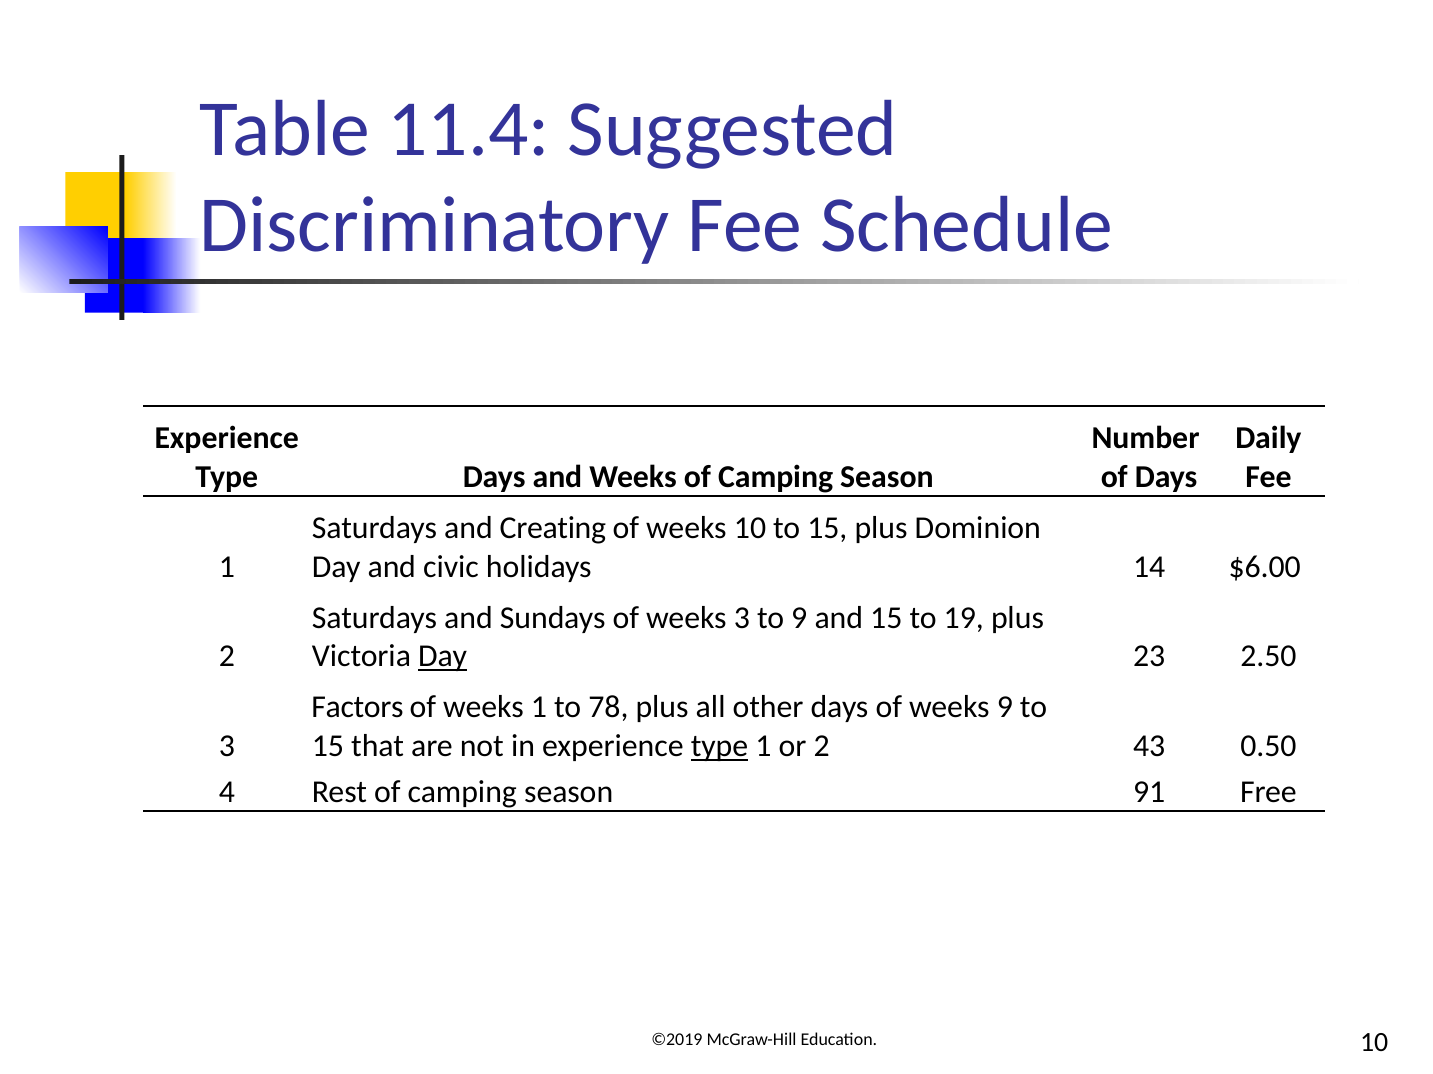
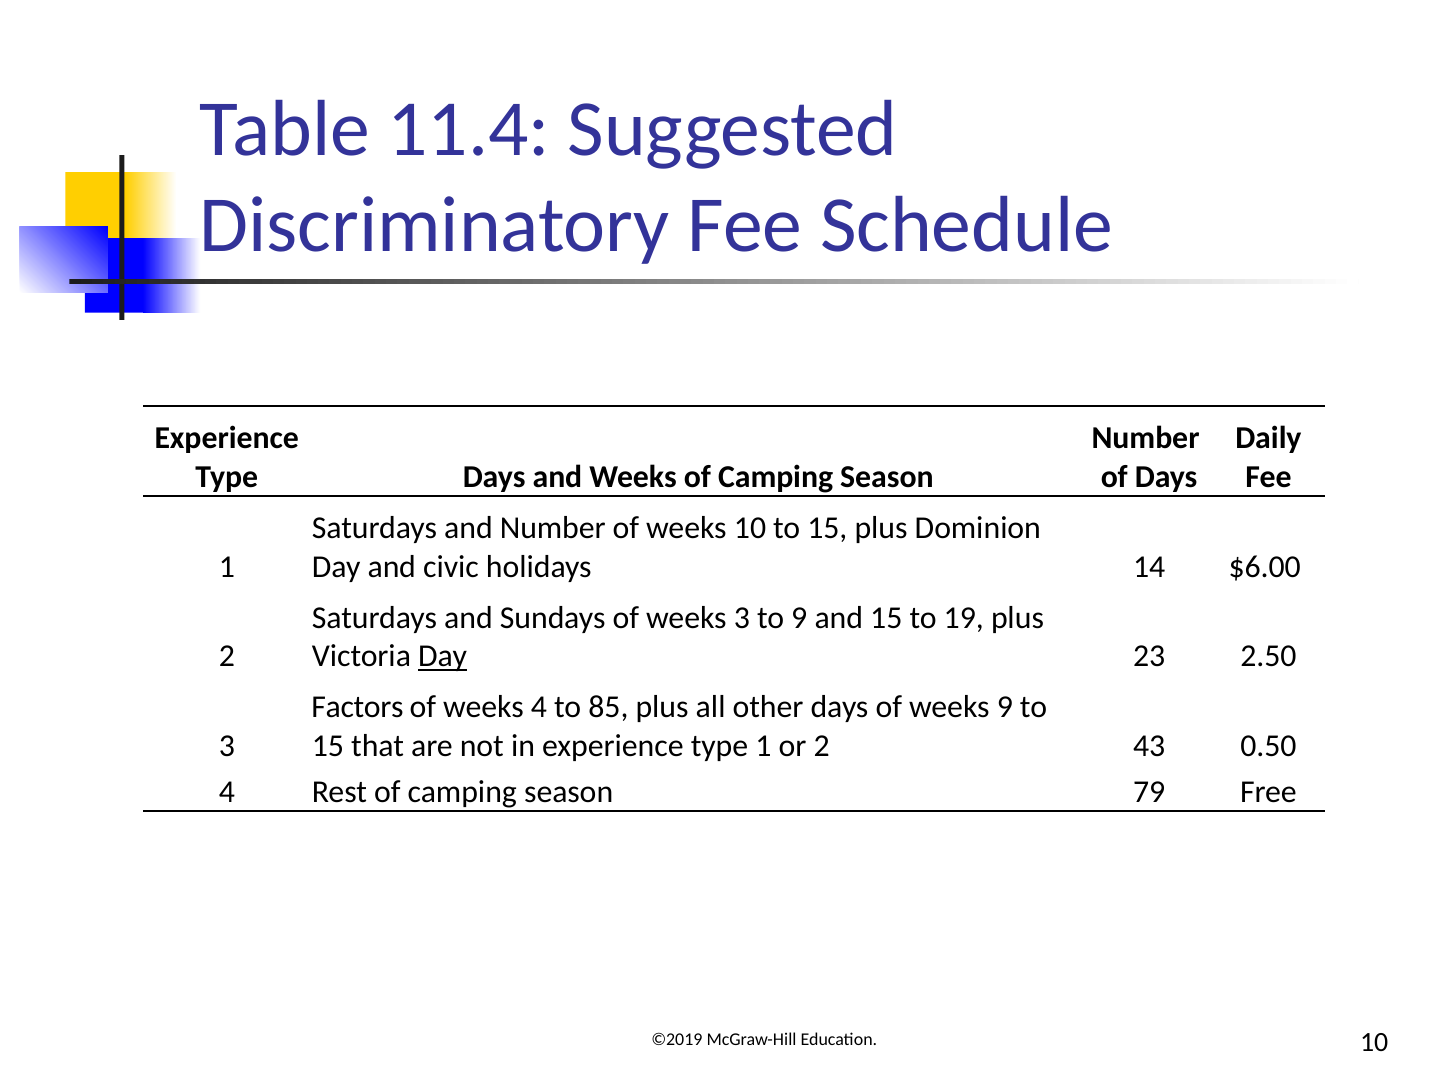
and Creating: Creating -> Number (553, 528)
weeks 1: 1 -> 4 (539, 708)
78: 78 -> 85 (608, 708)
type underline: present -> none (719, 747)
91: 91 -> 79 (1149, 793)
